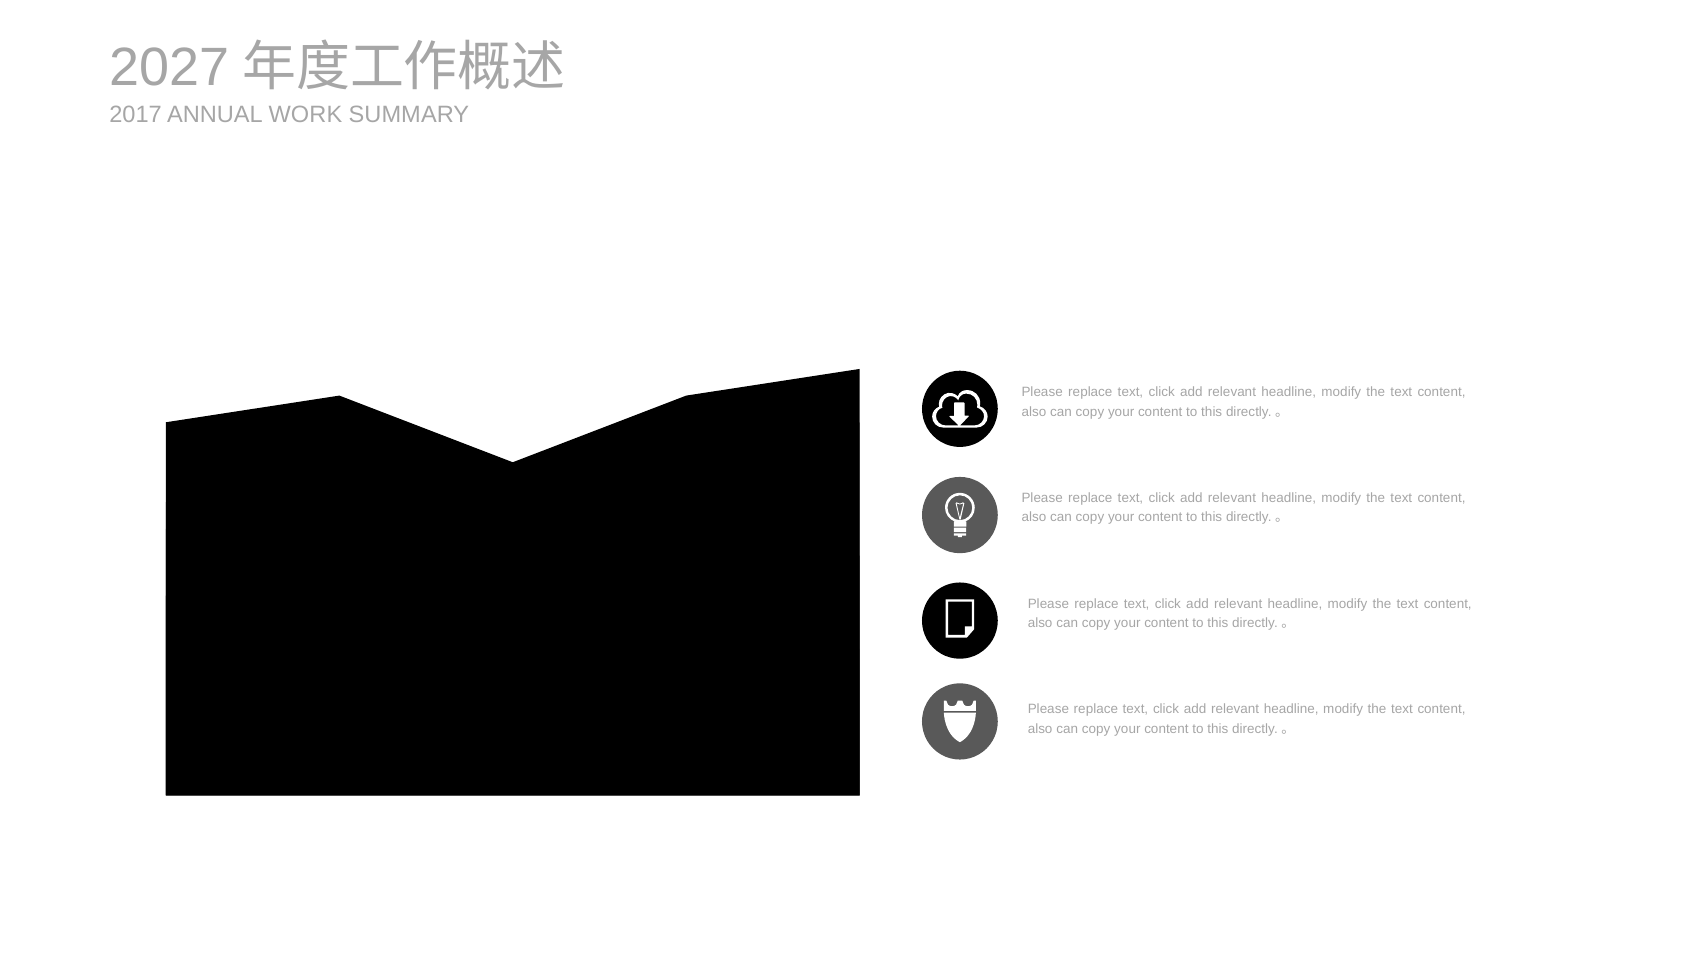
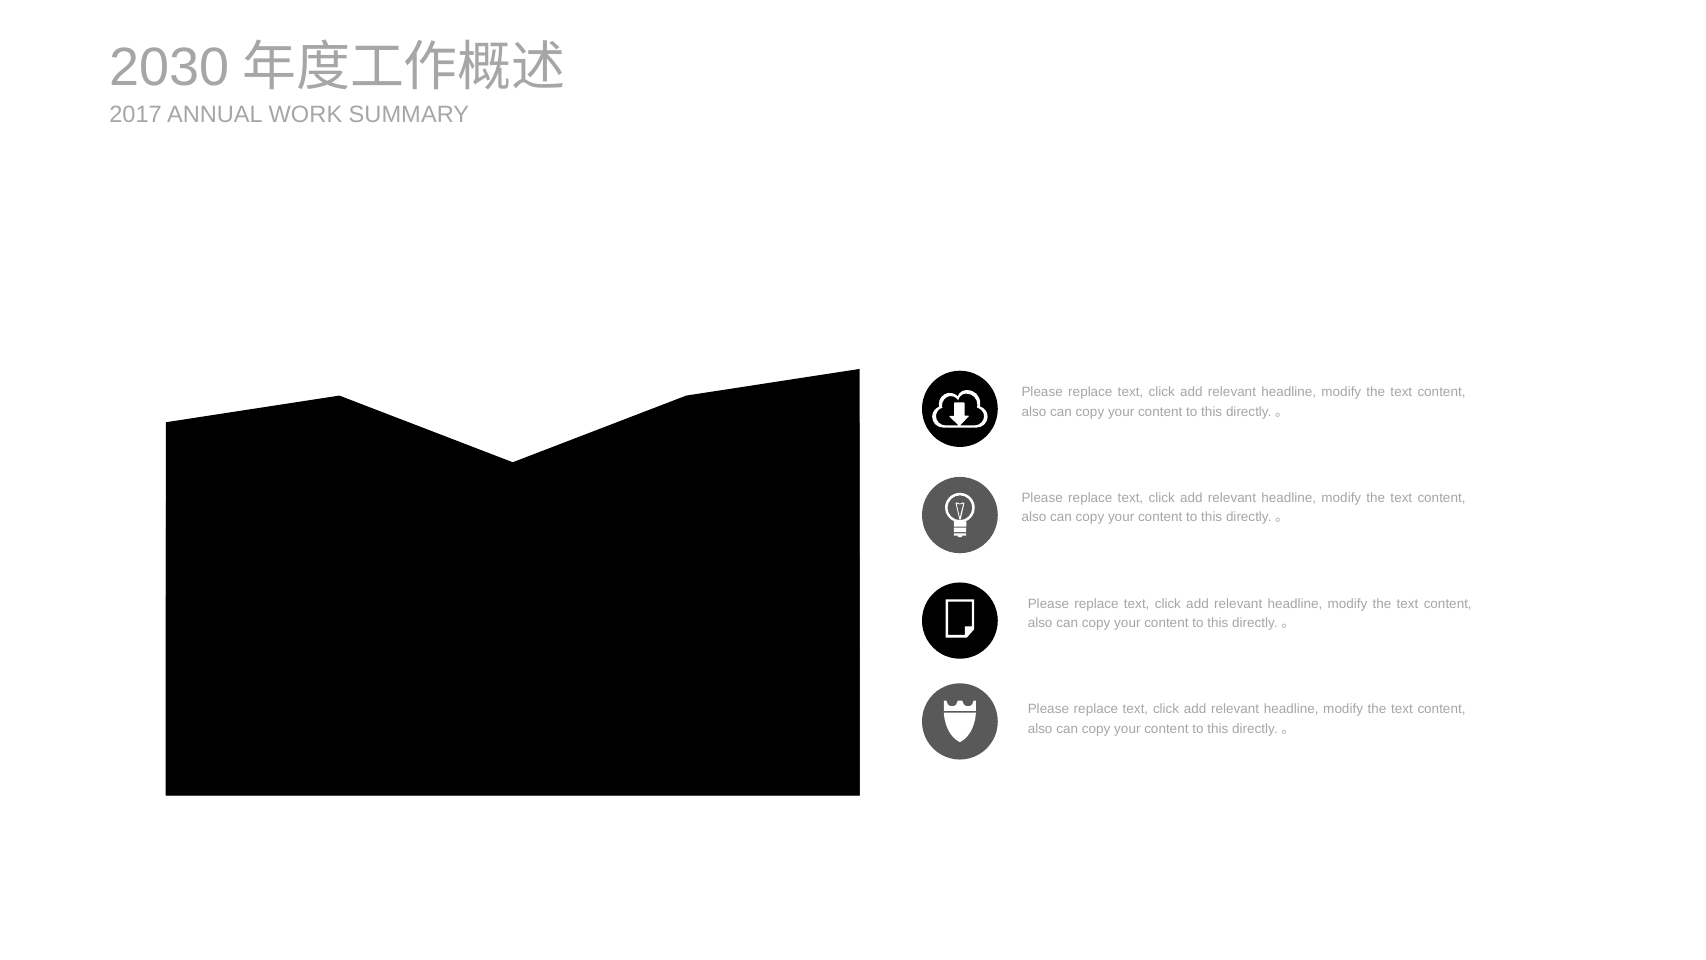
2027: 2027 -> 2030 (169, 67)
